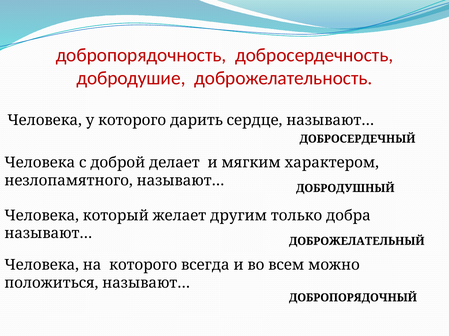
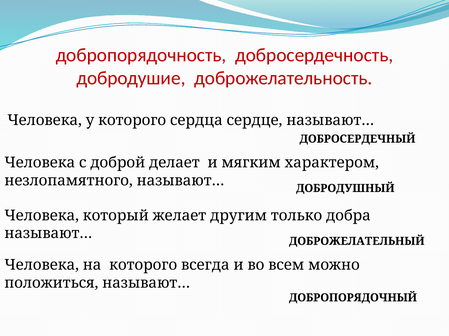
дарить: дарить -> сердца (196, 120)
